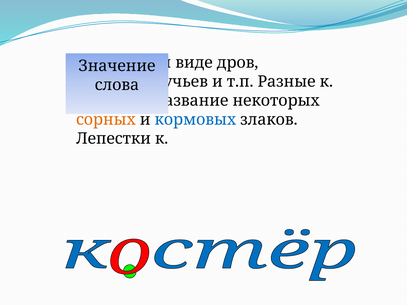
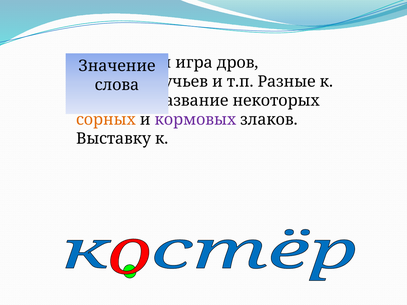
виде: виде -> игра (194, 63)
кормовых colour: blue -> purple (195, 120)
Лепестки: Лепестки -> Выставку (114, 139)
